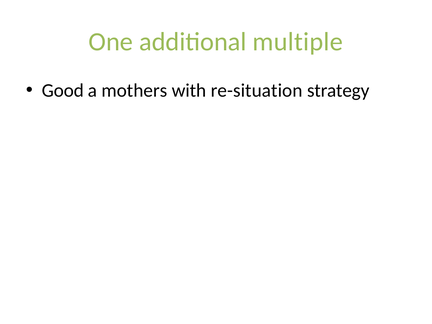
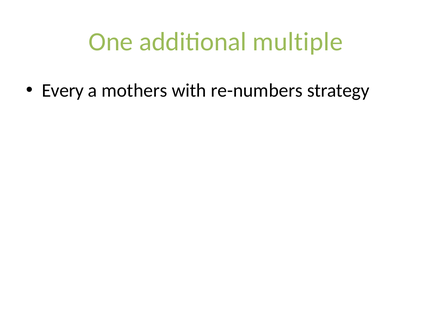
Good: Good -> Every (63, 91)
re-situation: re-situation -> re-numbers (257, 91)
